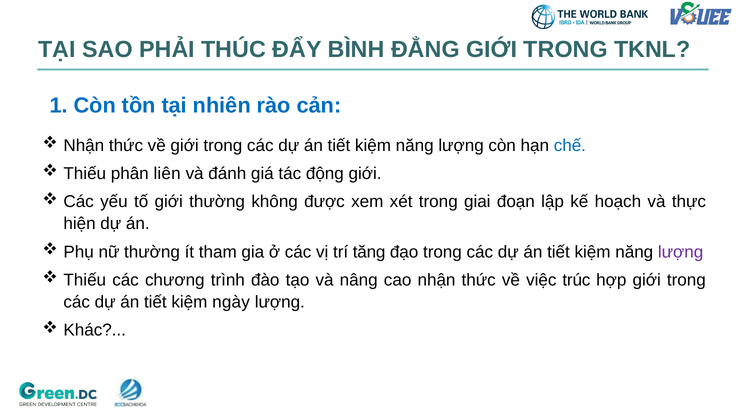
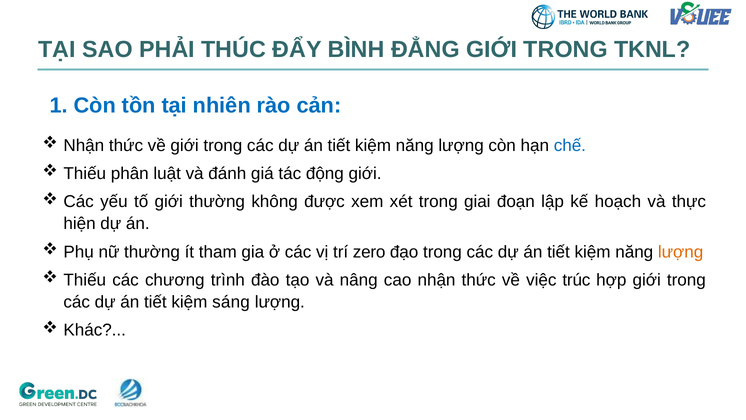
liên: liên -> luật (167, 173)
tăng: tăng -> zero (369, 252)
lượng colour: purple -> orange (681, 252)
ngày: ngày -> sáng (231, 302)
